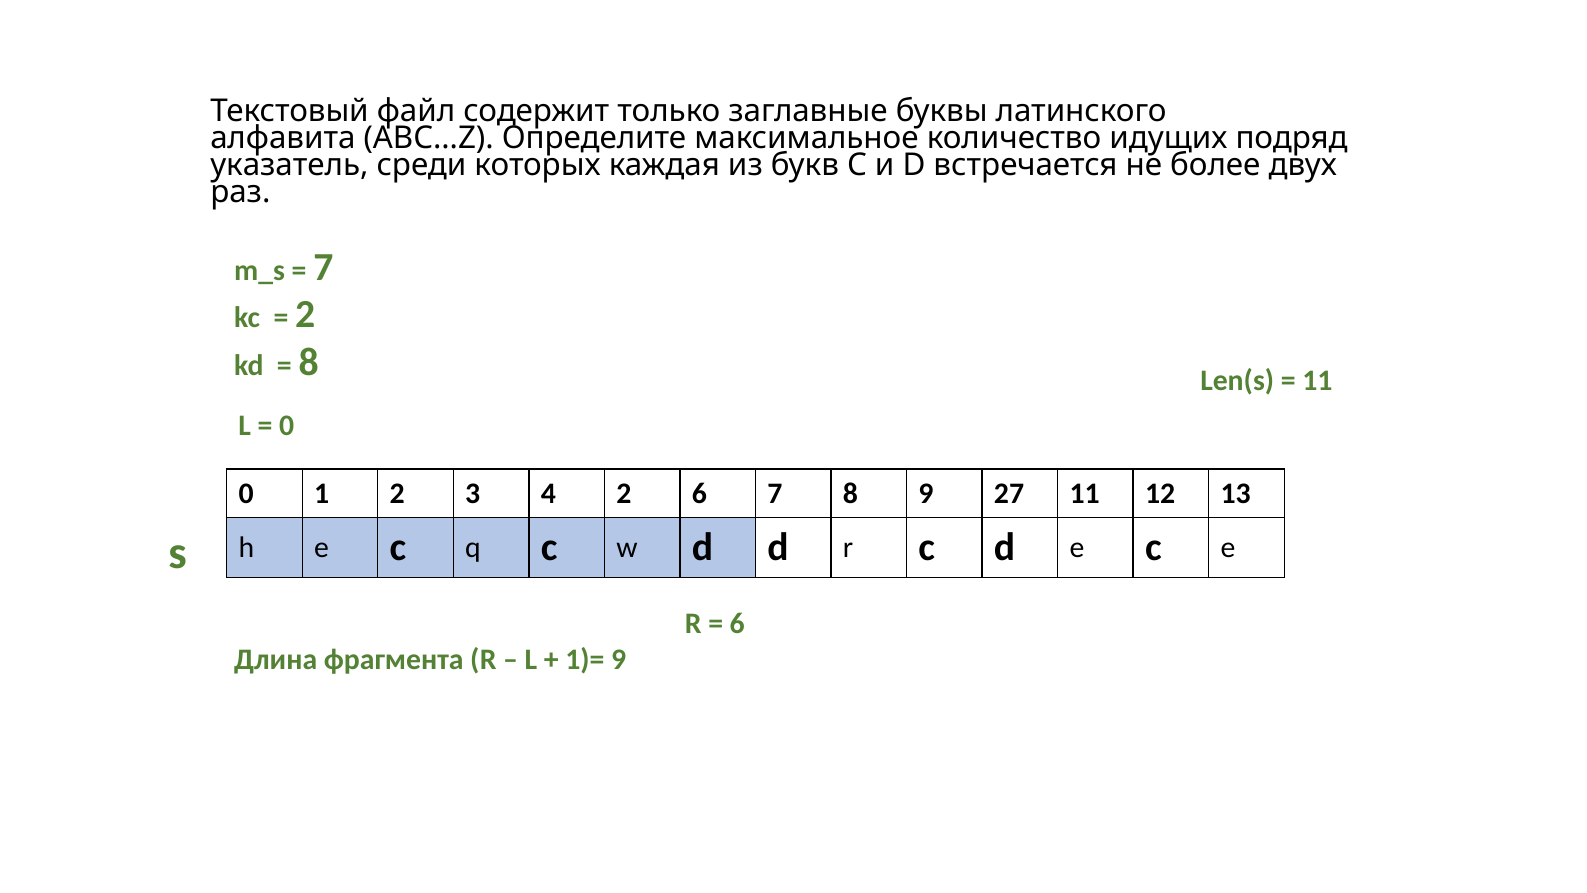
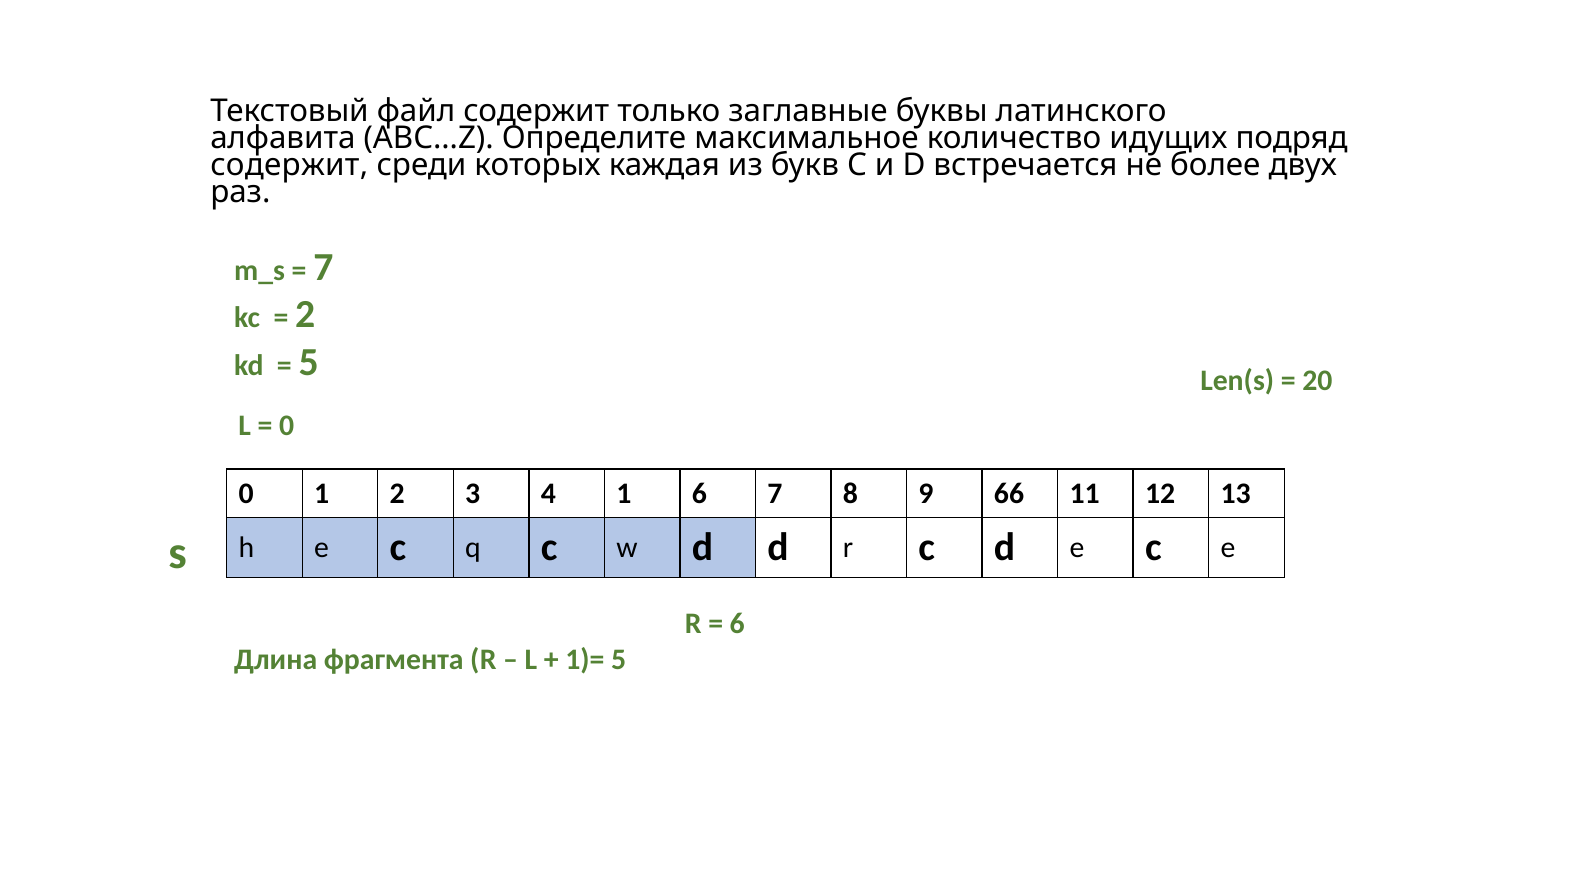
указатель: указатель -> содержит (289, 165)
8: 8 -> 5 (309, 362)
11: 11 -> 20 (1317, 381)
4 2: 2 -> 1 (624, 493)
27: 27 -> 66 (1009, 493)
1)= 9: 9 -> 5 (619, 659)
